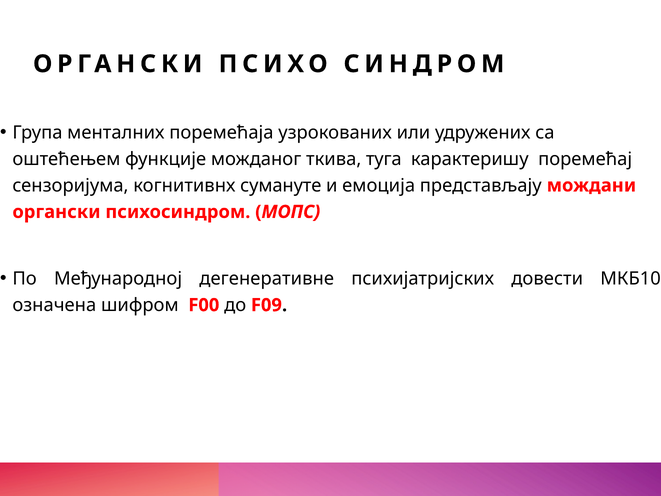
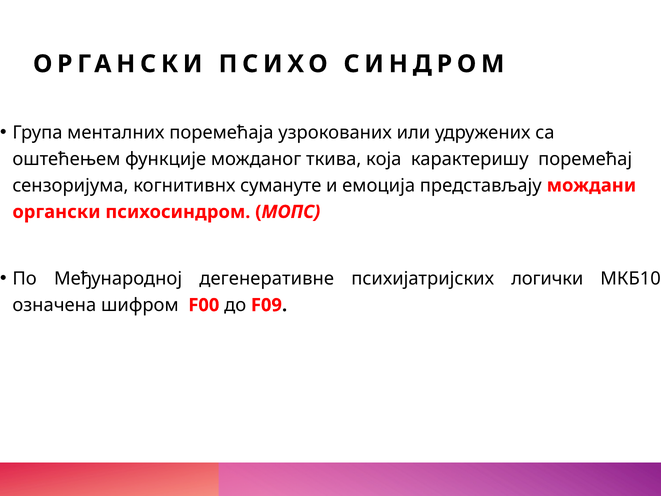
туга: туга -> која (384, 159)
довести: довести -> логички (547, 279)
